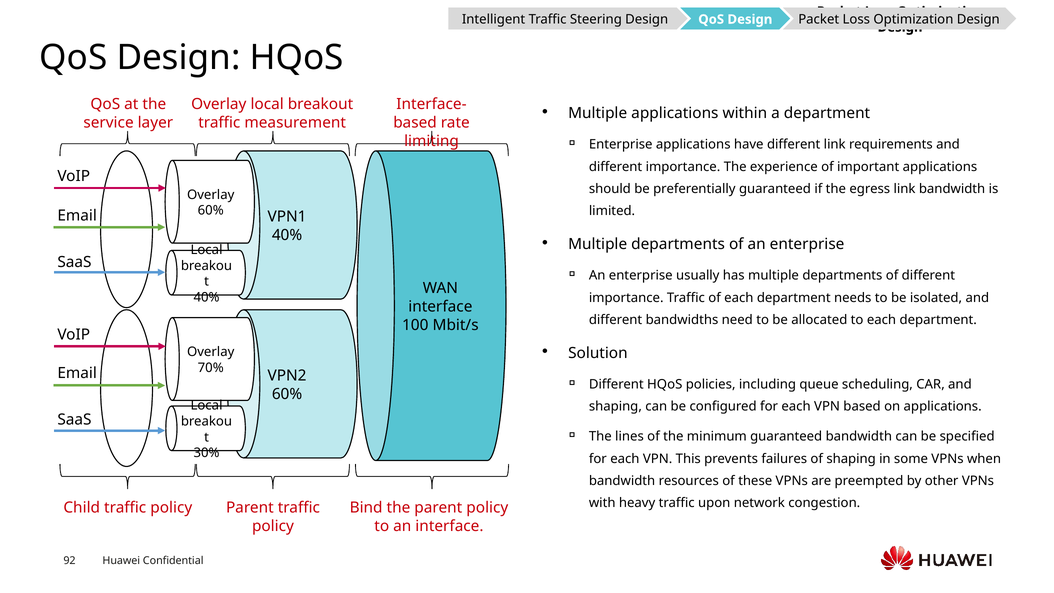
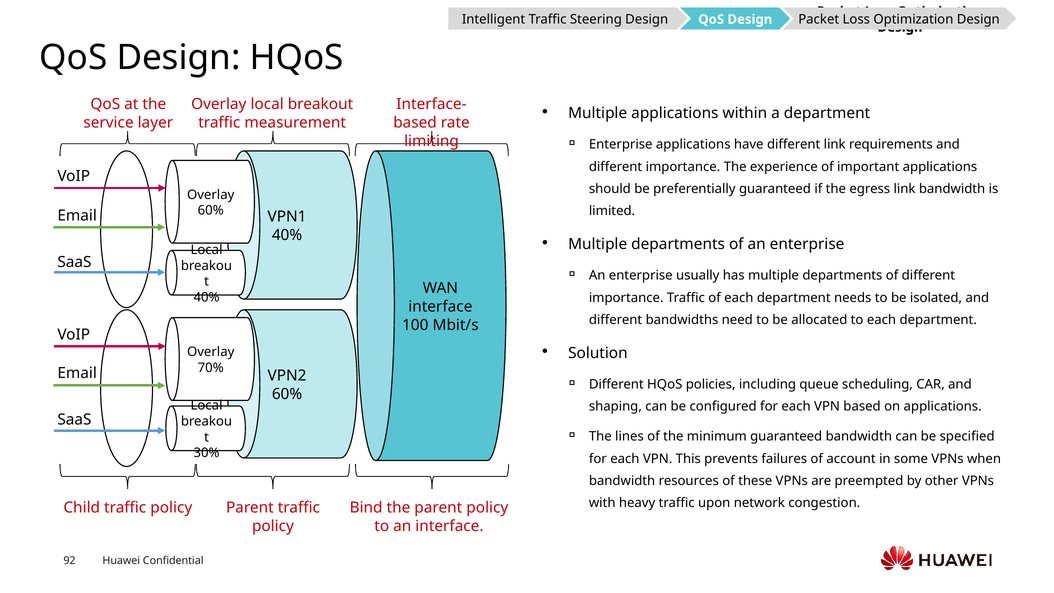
of shaping: shaping -> account (851, 459)
